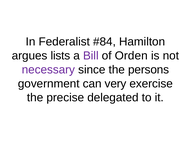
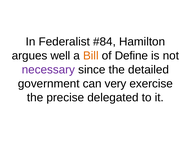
lists: lists -> well (60, 56)
Bill colour: purple -> orange (91, 56)
Orden: Orden -> Define (131, 56)
persons: persons -> detailed (149, 70)
